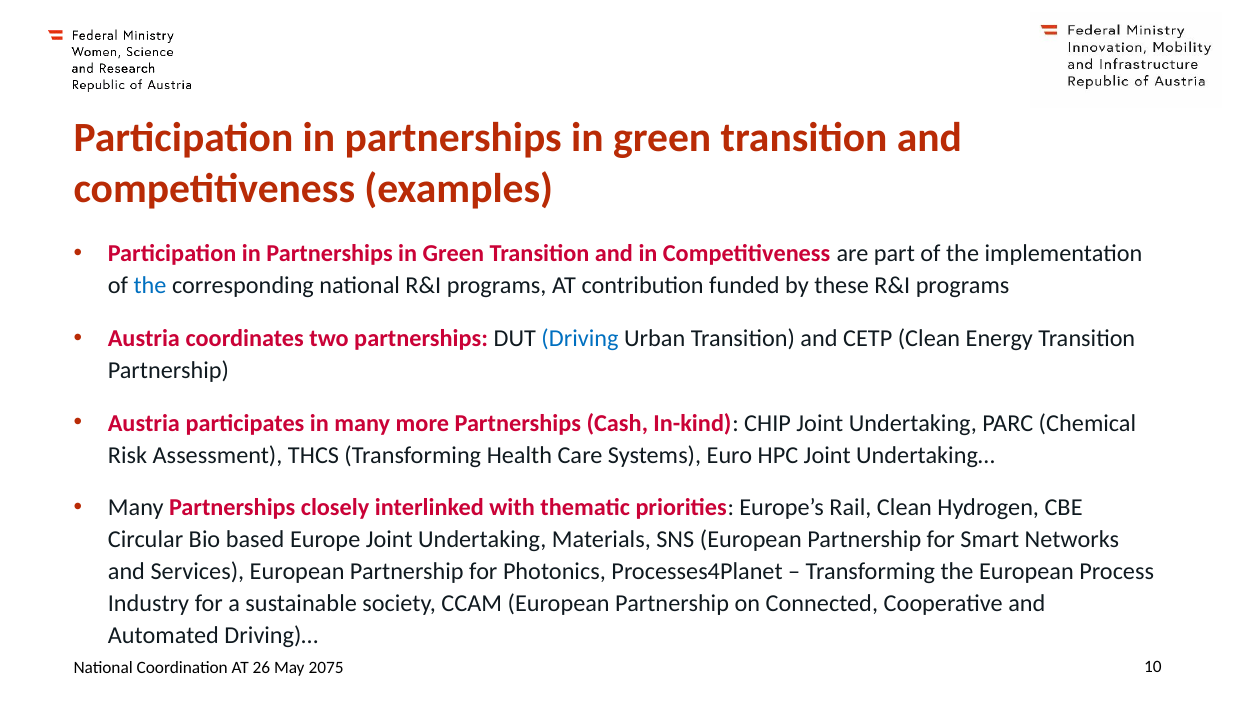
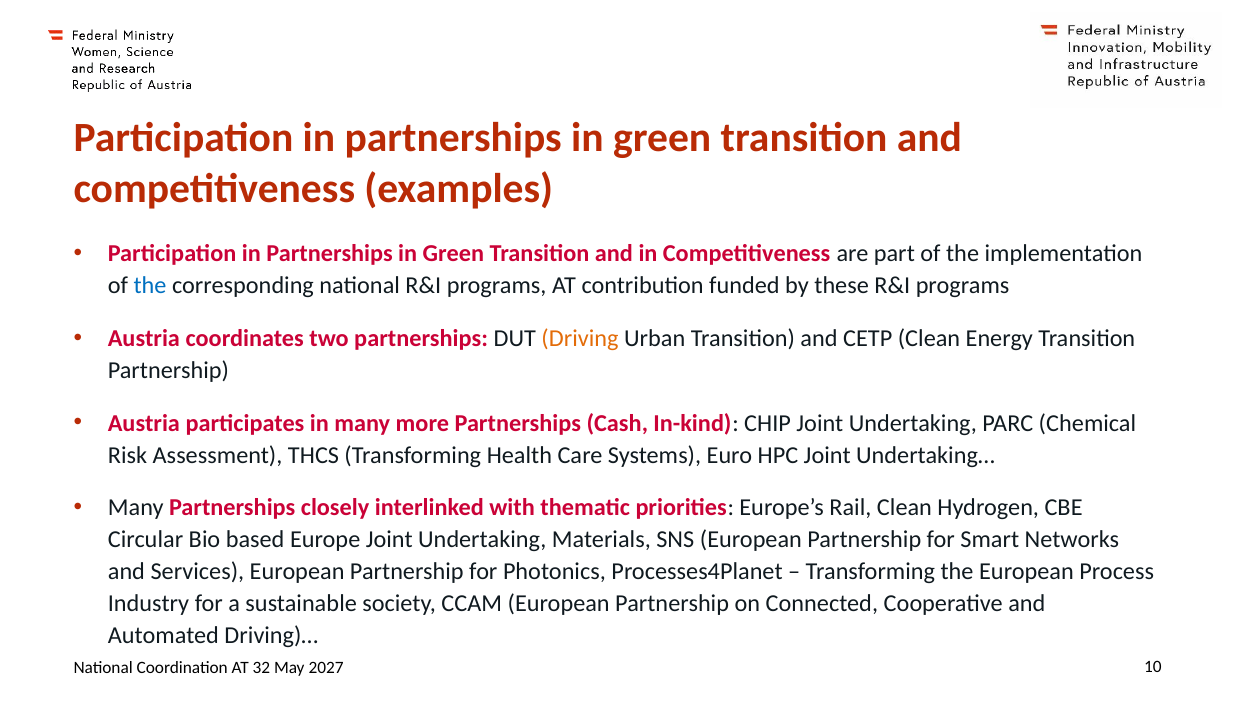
Driving colour: blue -> orange (580, 339)
26: 26 -> 32 (261, 668)
2075: 2075 -> 2027 (326, 668)
